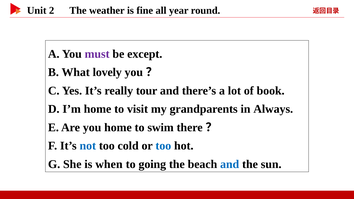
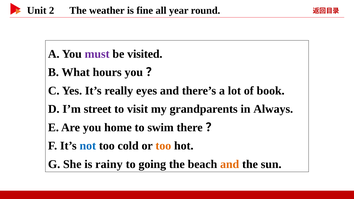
except: except -> visited (145, 54)
lovely: lovely -> hours (107, 72)
tour: tour -> eyes (147, 91)
I’m home: home -> street (98, 109)
too colour: blue -> orange (163, 146)
when: when -> rainy (109, 164)
and colour: blue -> orange (230, 164)
